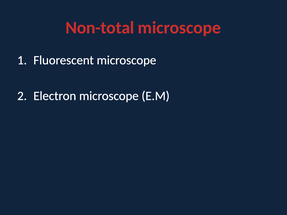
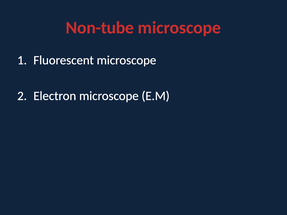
Non-total: Non-total -> Non-tube (100, 28)
